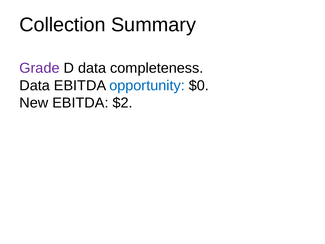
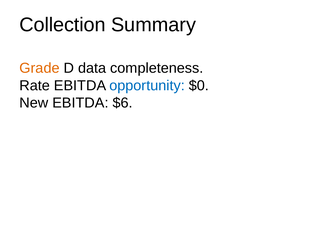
Grade colour: purple -> orange (40, 68)
Data: Data -> Rate (35, 85)
$2: $2 -> $6 (123, 103)
